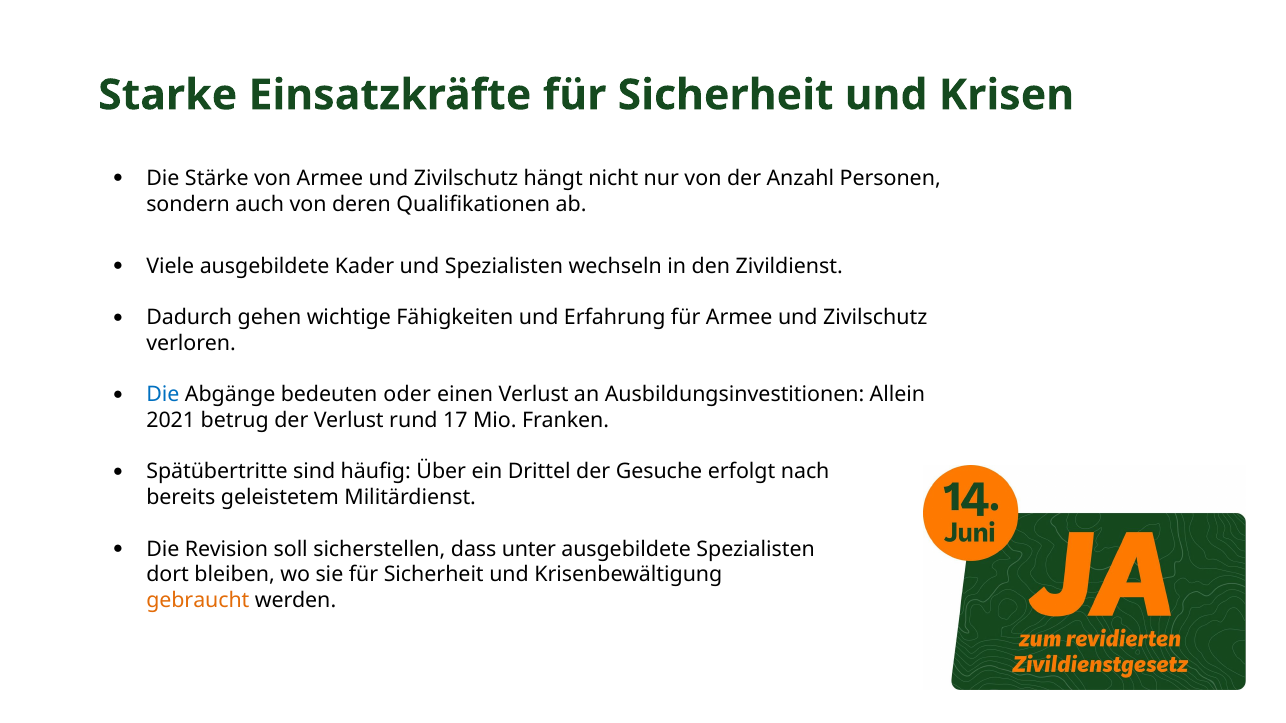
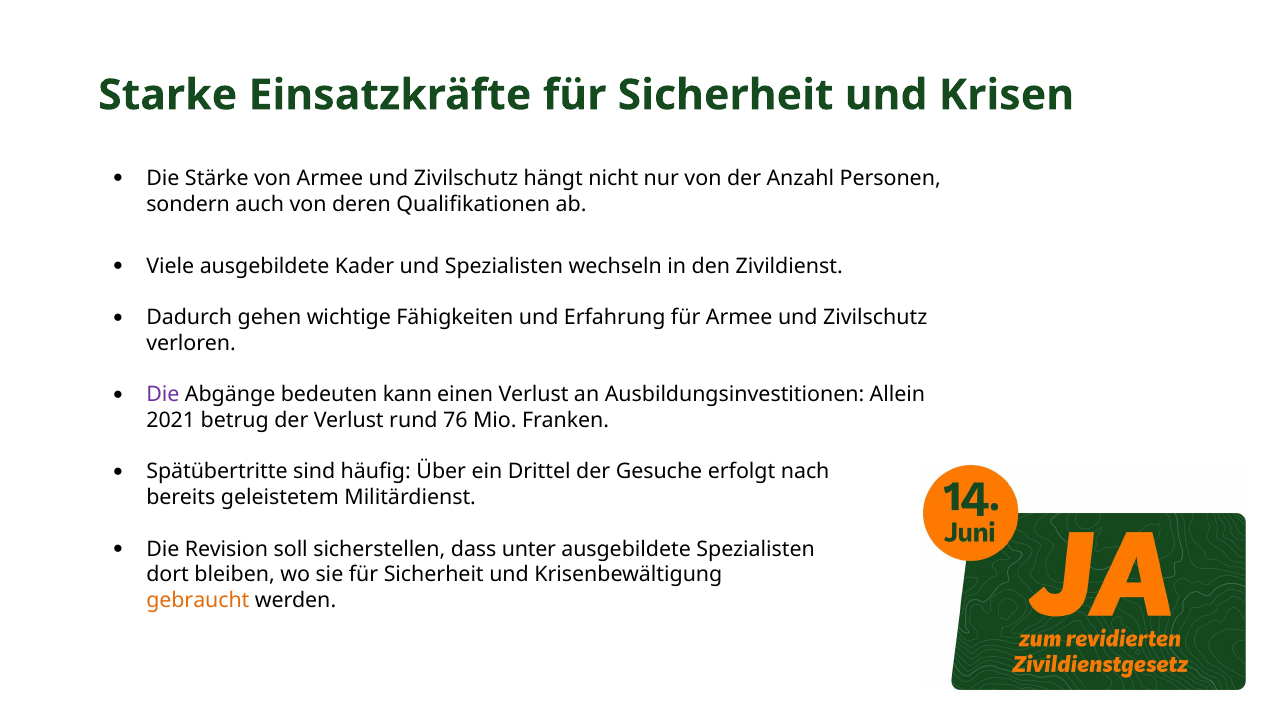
Die colour: blue -> purple (163, 395)
oder: oder -> kann (407, 395)
17: 17 -> 76 (455, 421)
